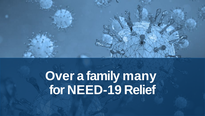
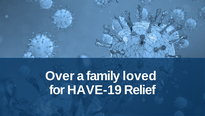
many: many -> loved (140, 76)
NEED-19: NEED-19 -> HAVE-19 (95, 89)
